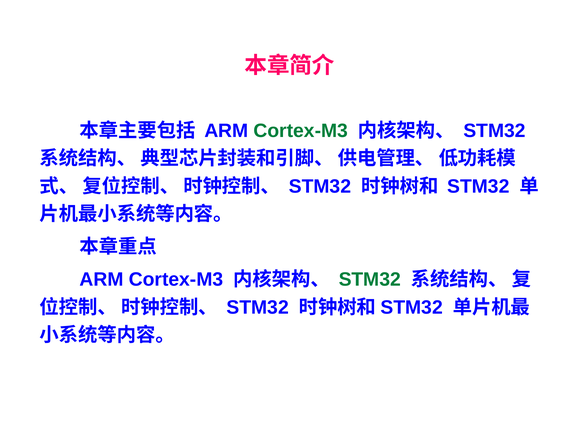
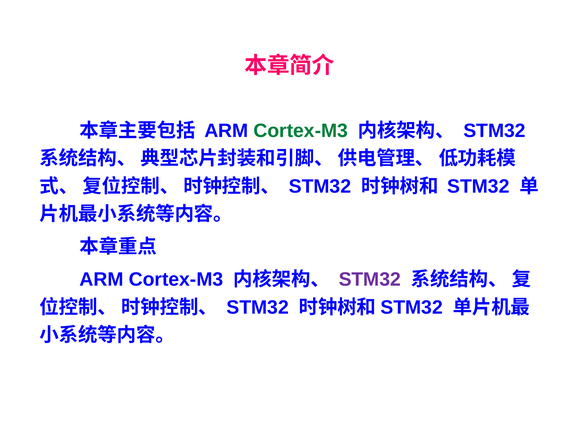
STM32 colour: green -> purple (370, 279)
